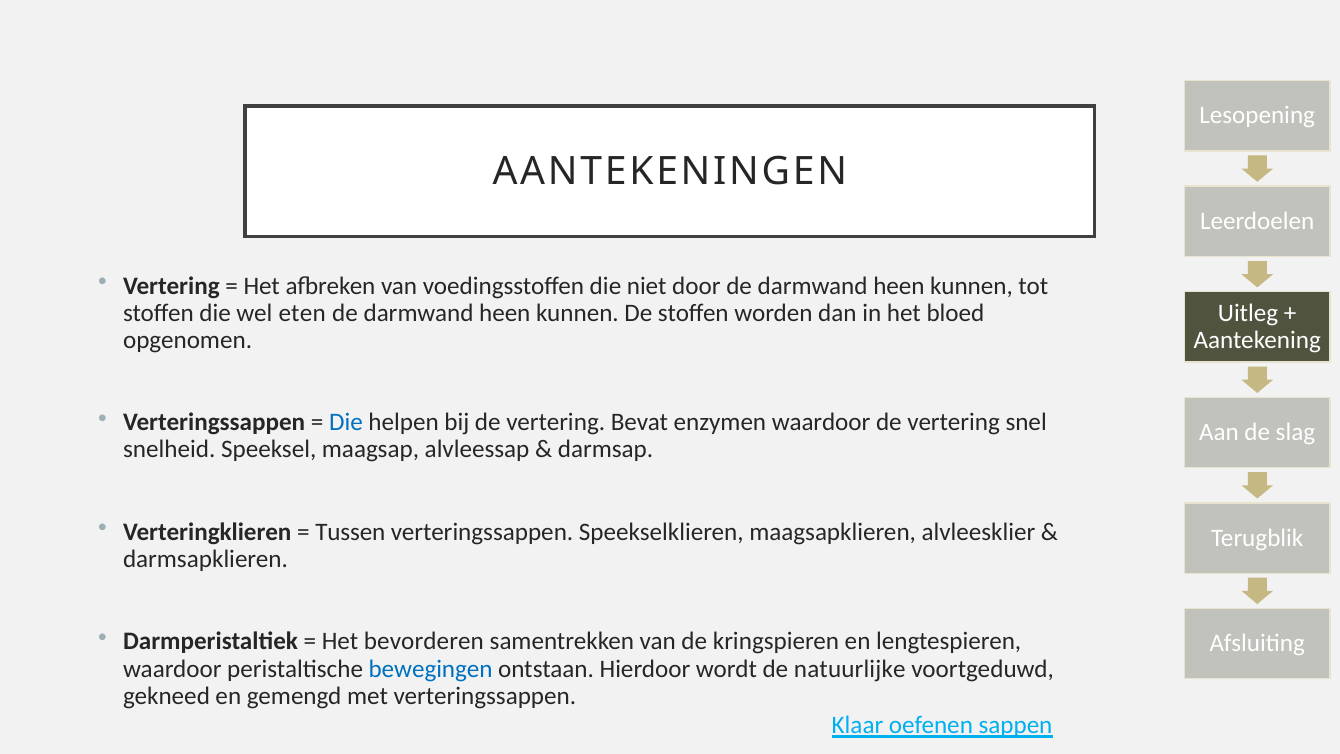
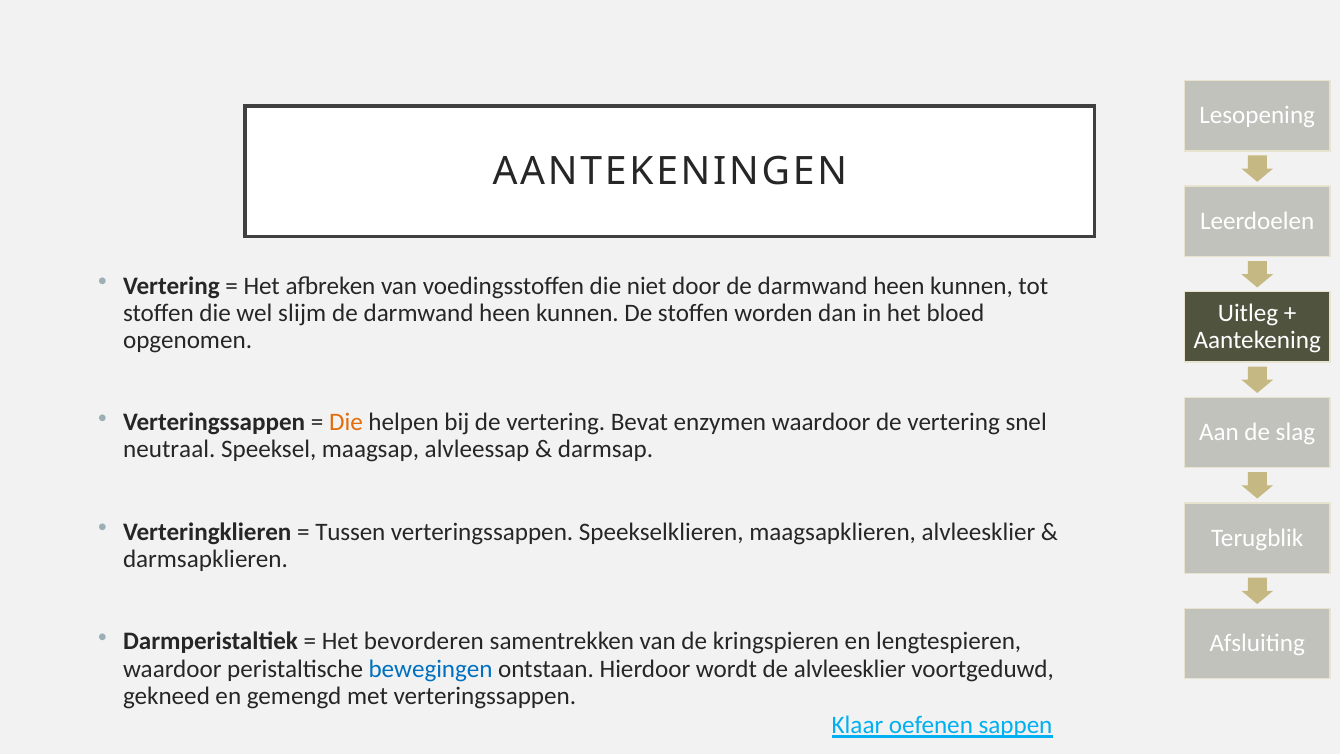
eten: eten -> slijm (302, 313)
Die colour: blue -> orange (346, 422)
snelheid: snelheid -> neutraal (169, 449)
de natuurlijke: natuurlijke -> alvleesklier (850, 669)
